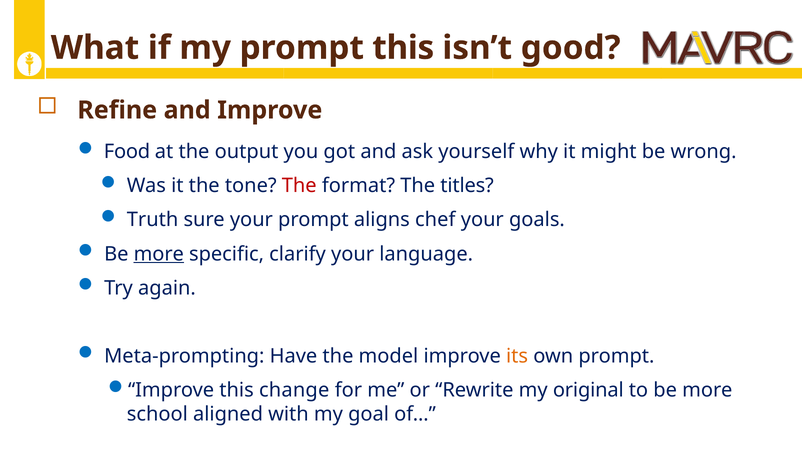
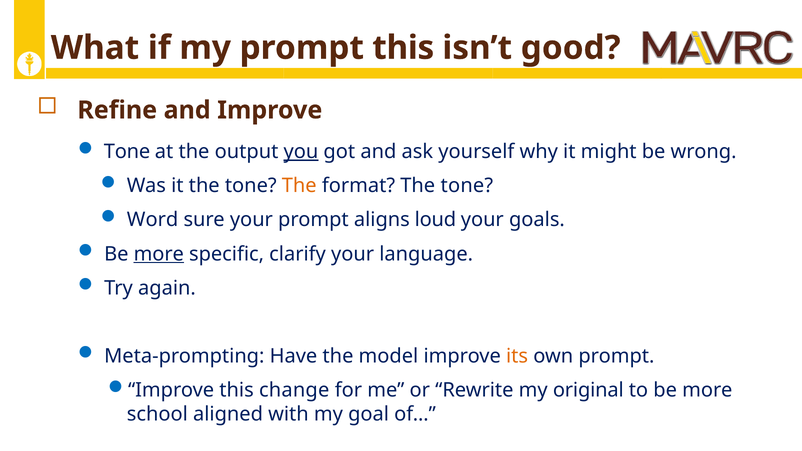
Food: Food -> Tone (127, 152)
you underline: none -> present (301, 152)
The colour: red -> orange (299, 186)
format The titles: titles -> tone (467, 186)
Truth: Truth -> Word (153, 220)
chef: chef -> loud (435, 220)
